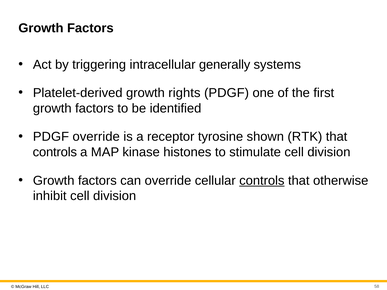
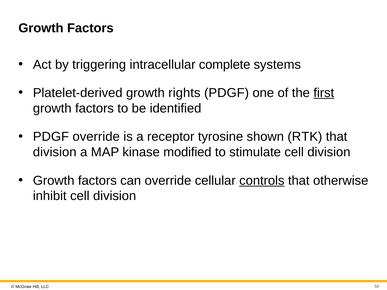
generally: generally -> complete (225, 65)
first underline: none -> present (324, 93)
controls: controls -> division (55, 152)
histones: histones -> modified (187, 152)
